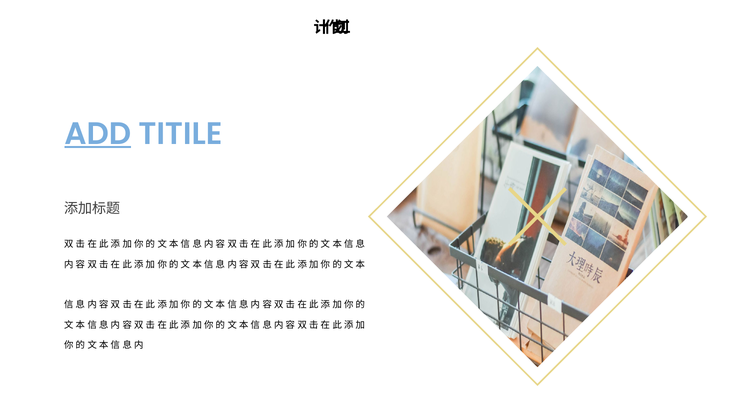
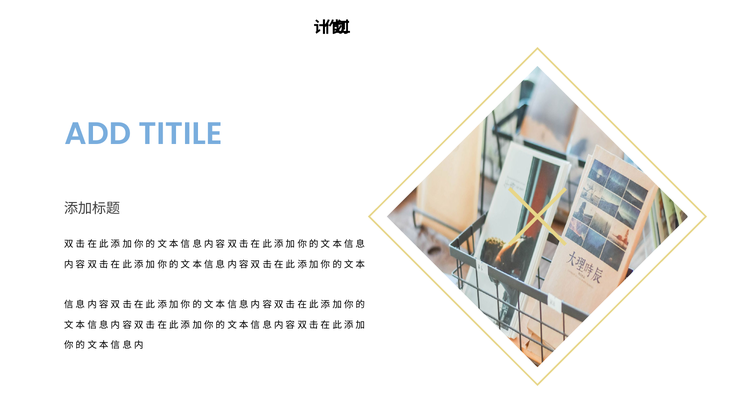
ADD underline: present -> none (98, 134)
